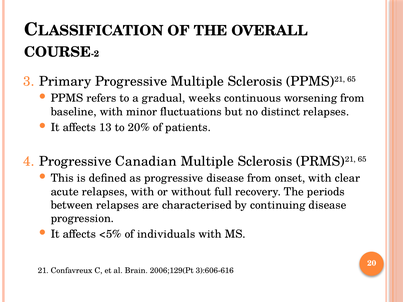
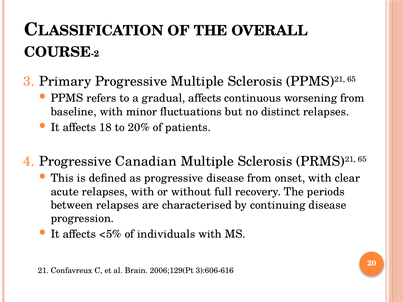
gradual weeks: weeks -> affects (205, 98)
13: 13 -> 18 (105, 128)
